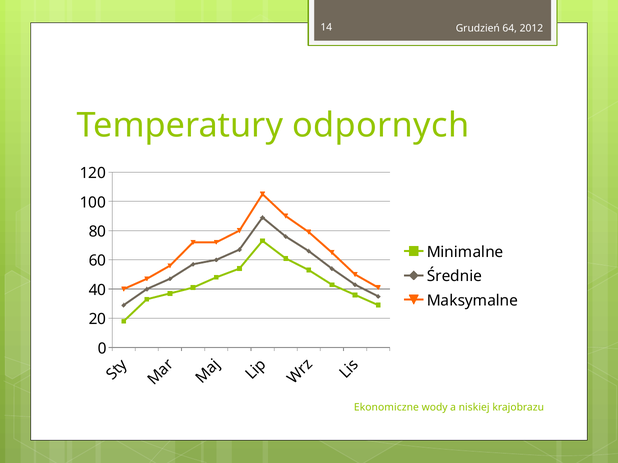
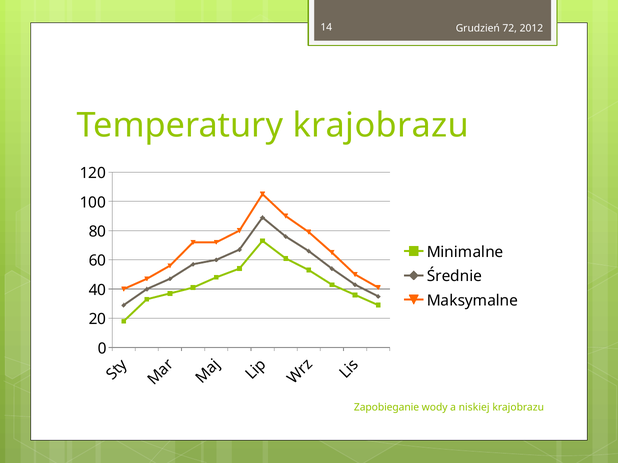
64: 64 -> 72 (510, 28)
Temperatury odpornych: odpornych -> krajobrazu (381, 125)
Ekonomiczne: Ekonomiczne -> Zapobieganie (387, 408)
